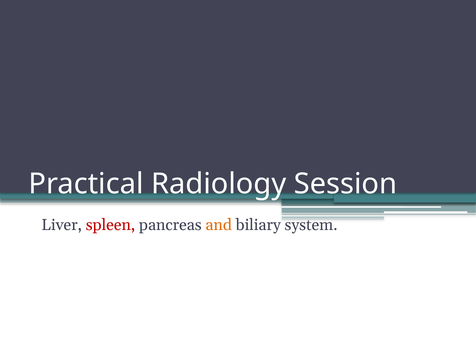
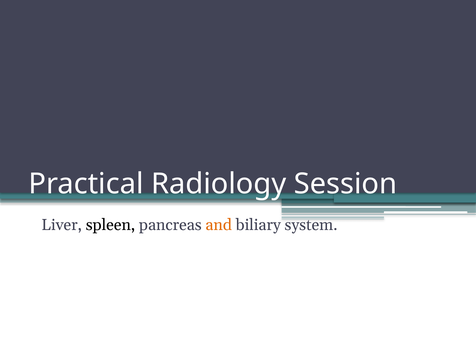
spleen colour: red -> black (110, 225)
